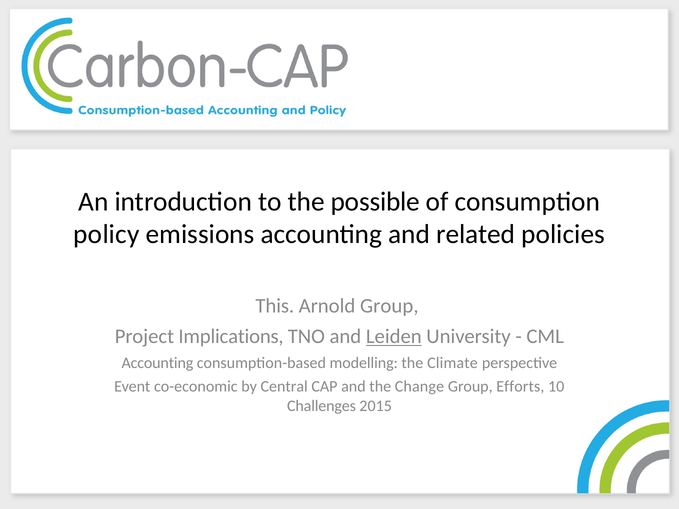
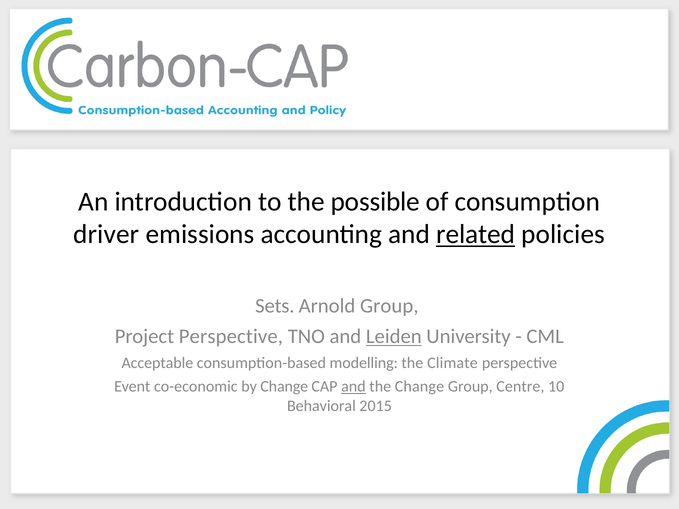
policy: policy -> driver (106, 235)
related underline: none -> present (476, 235)
This: This -> Sets (275, 306)
Project Implications: Implications -> Perspective (231, 337)
Accounting: Accounting -> Acceptable (157, 363)
by Central: Central -> Change (284, 387)
and underline: none -> present (353, 387)
Efforts: Efforts -> Centre (520, 387)
Challenges: Challenges -> Behavioral (321, 406)
